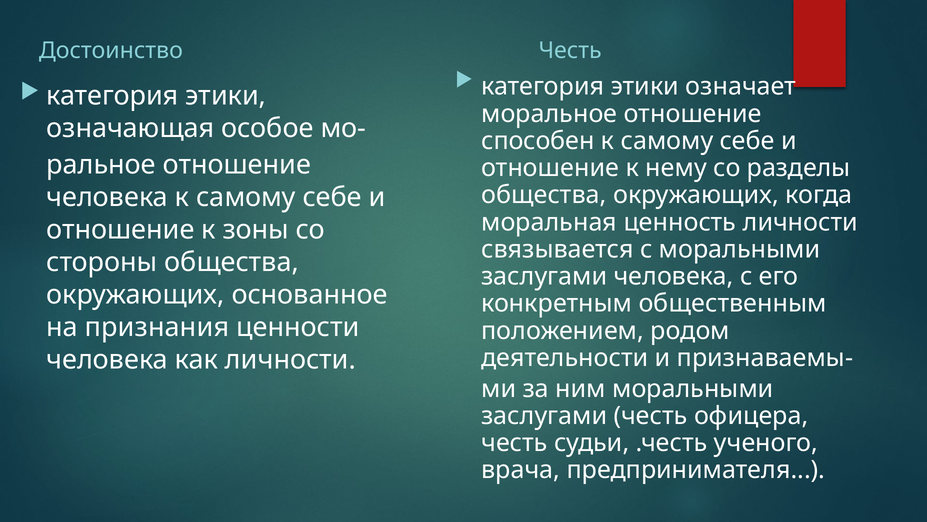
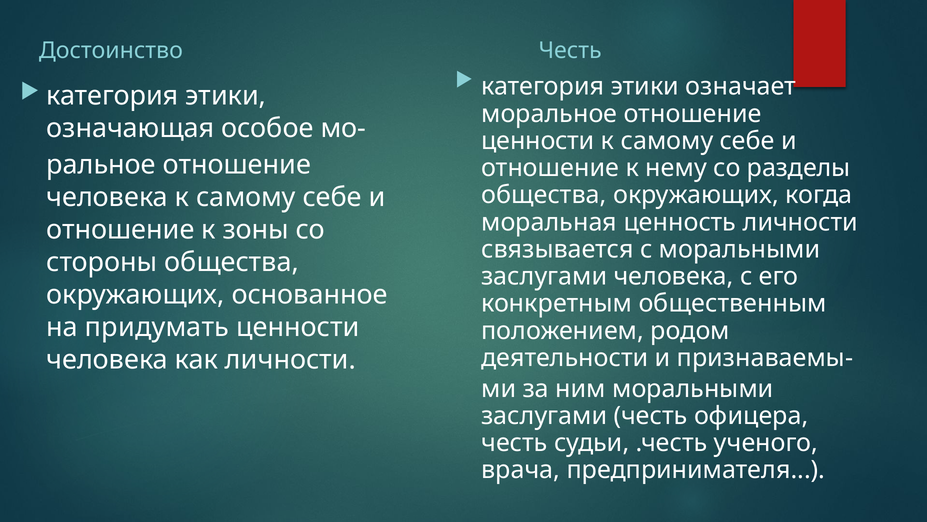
способен: способен -> ценности (538, 141)
признания: признания -> придумать (157, 327)
